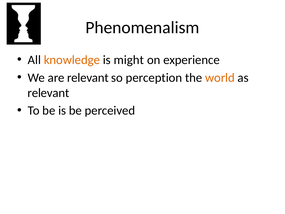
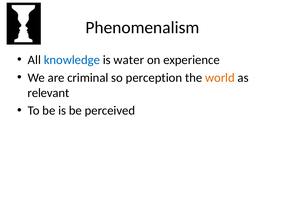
knowledge colour: orange -> blue (72, 60)
might: might -> water (129, 60)
are relevant: relevant -> criminal (88, 78)
